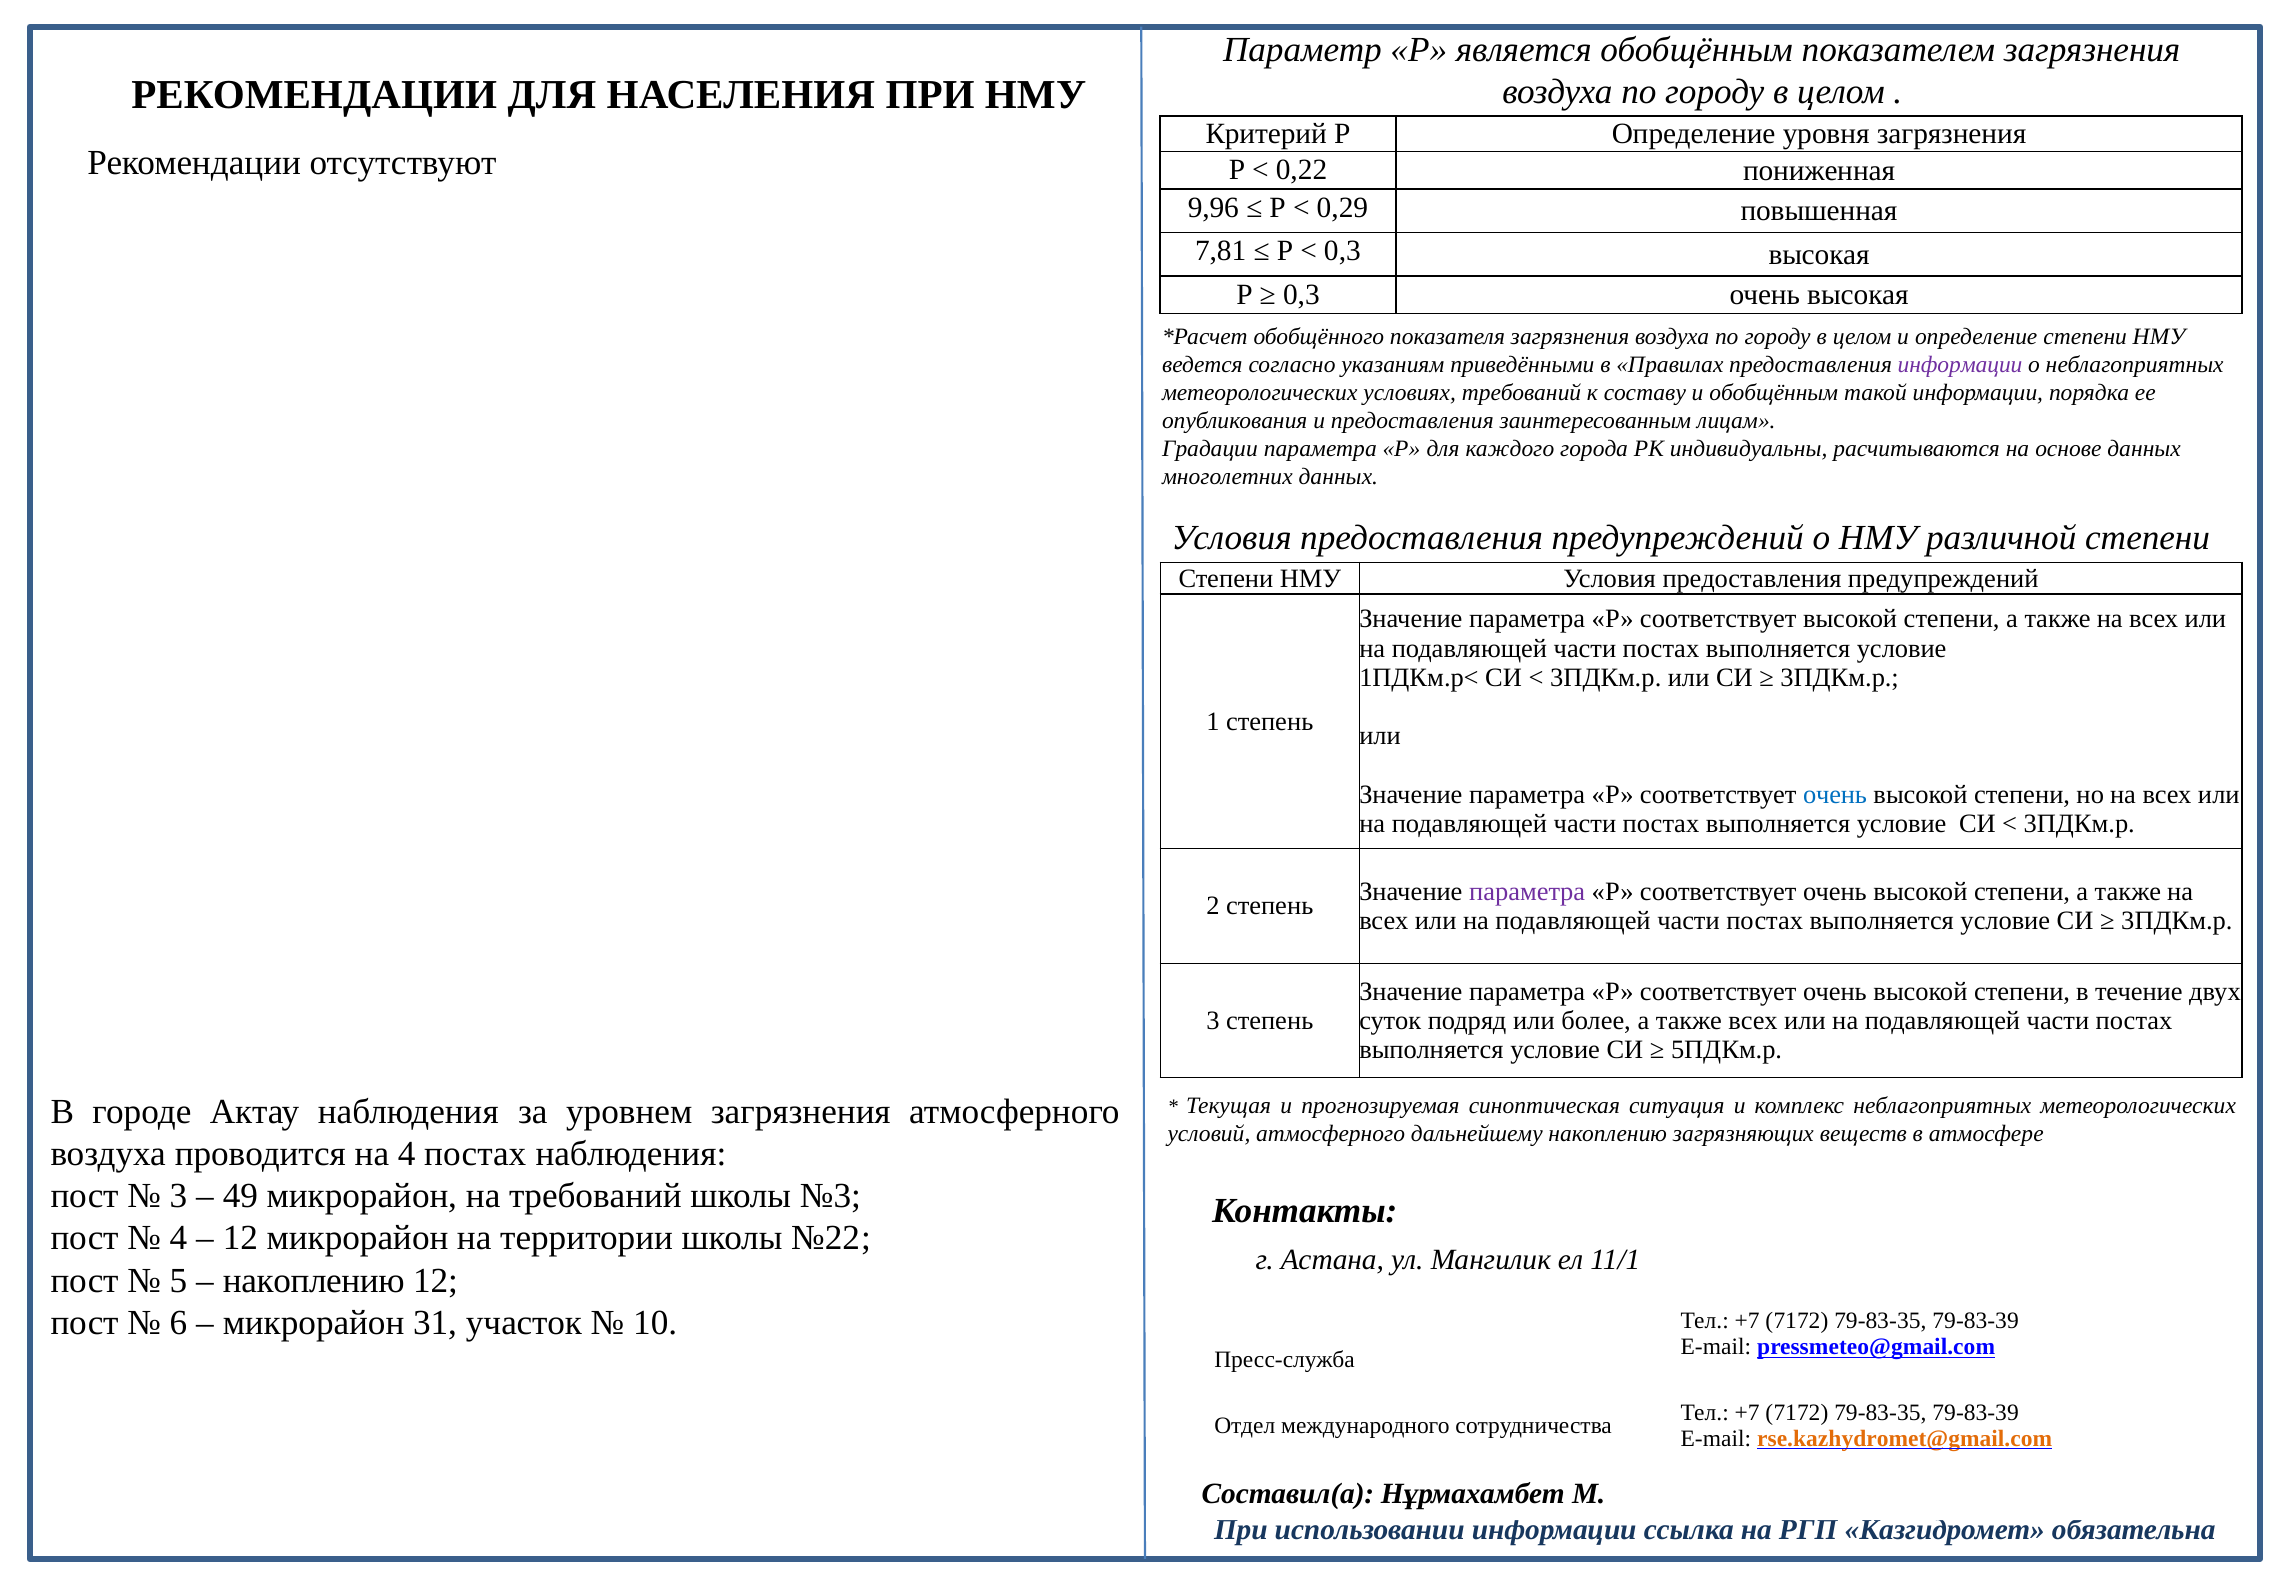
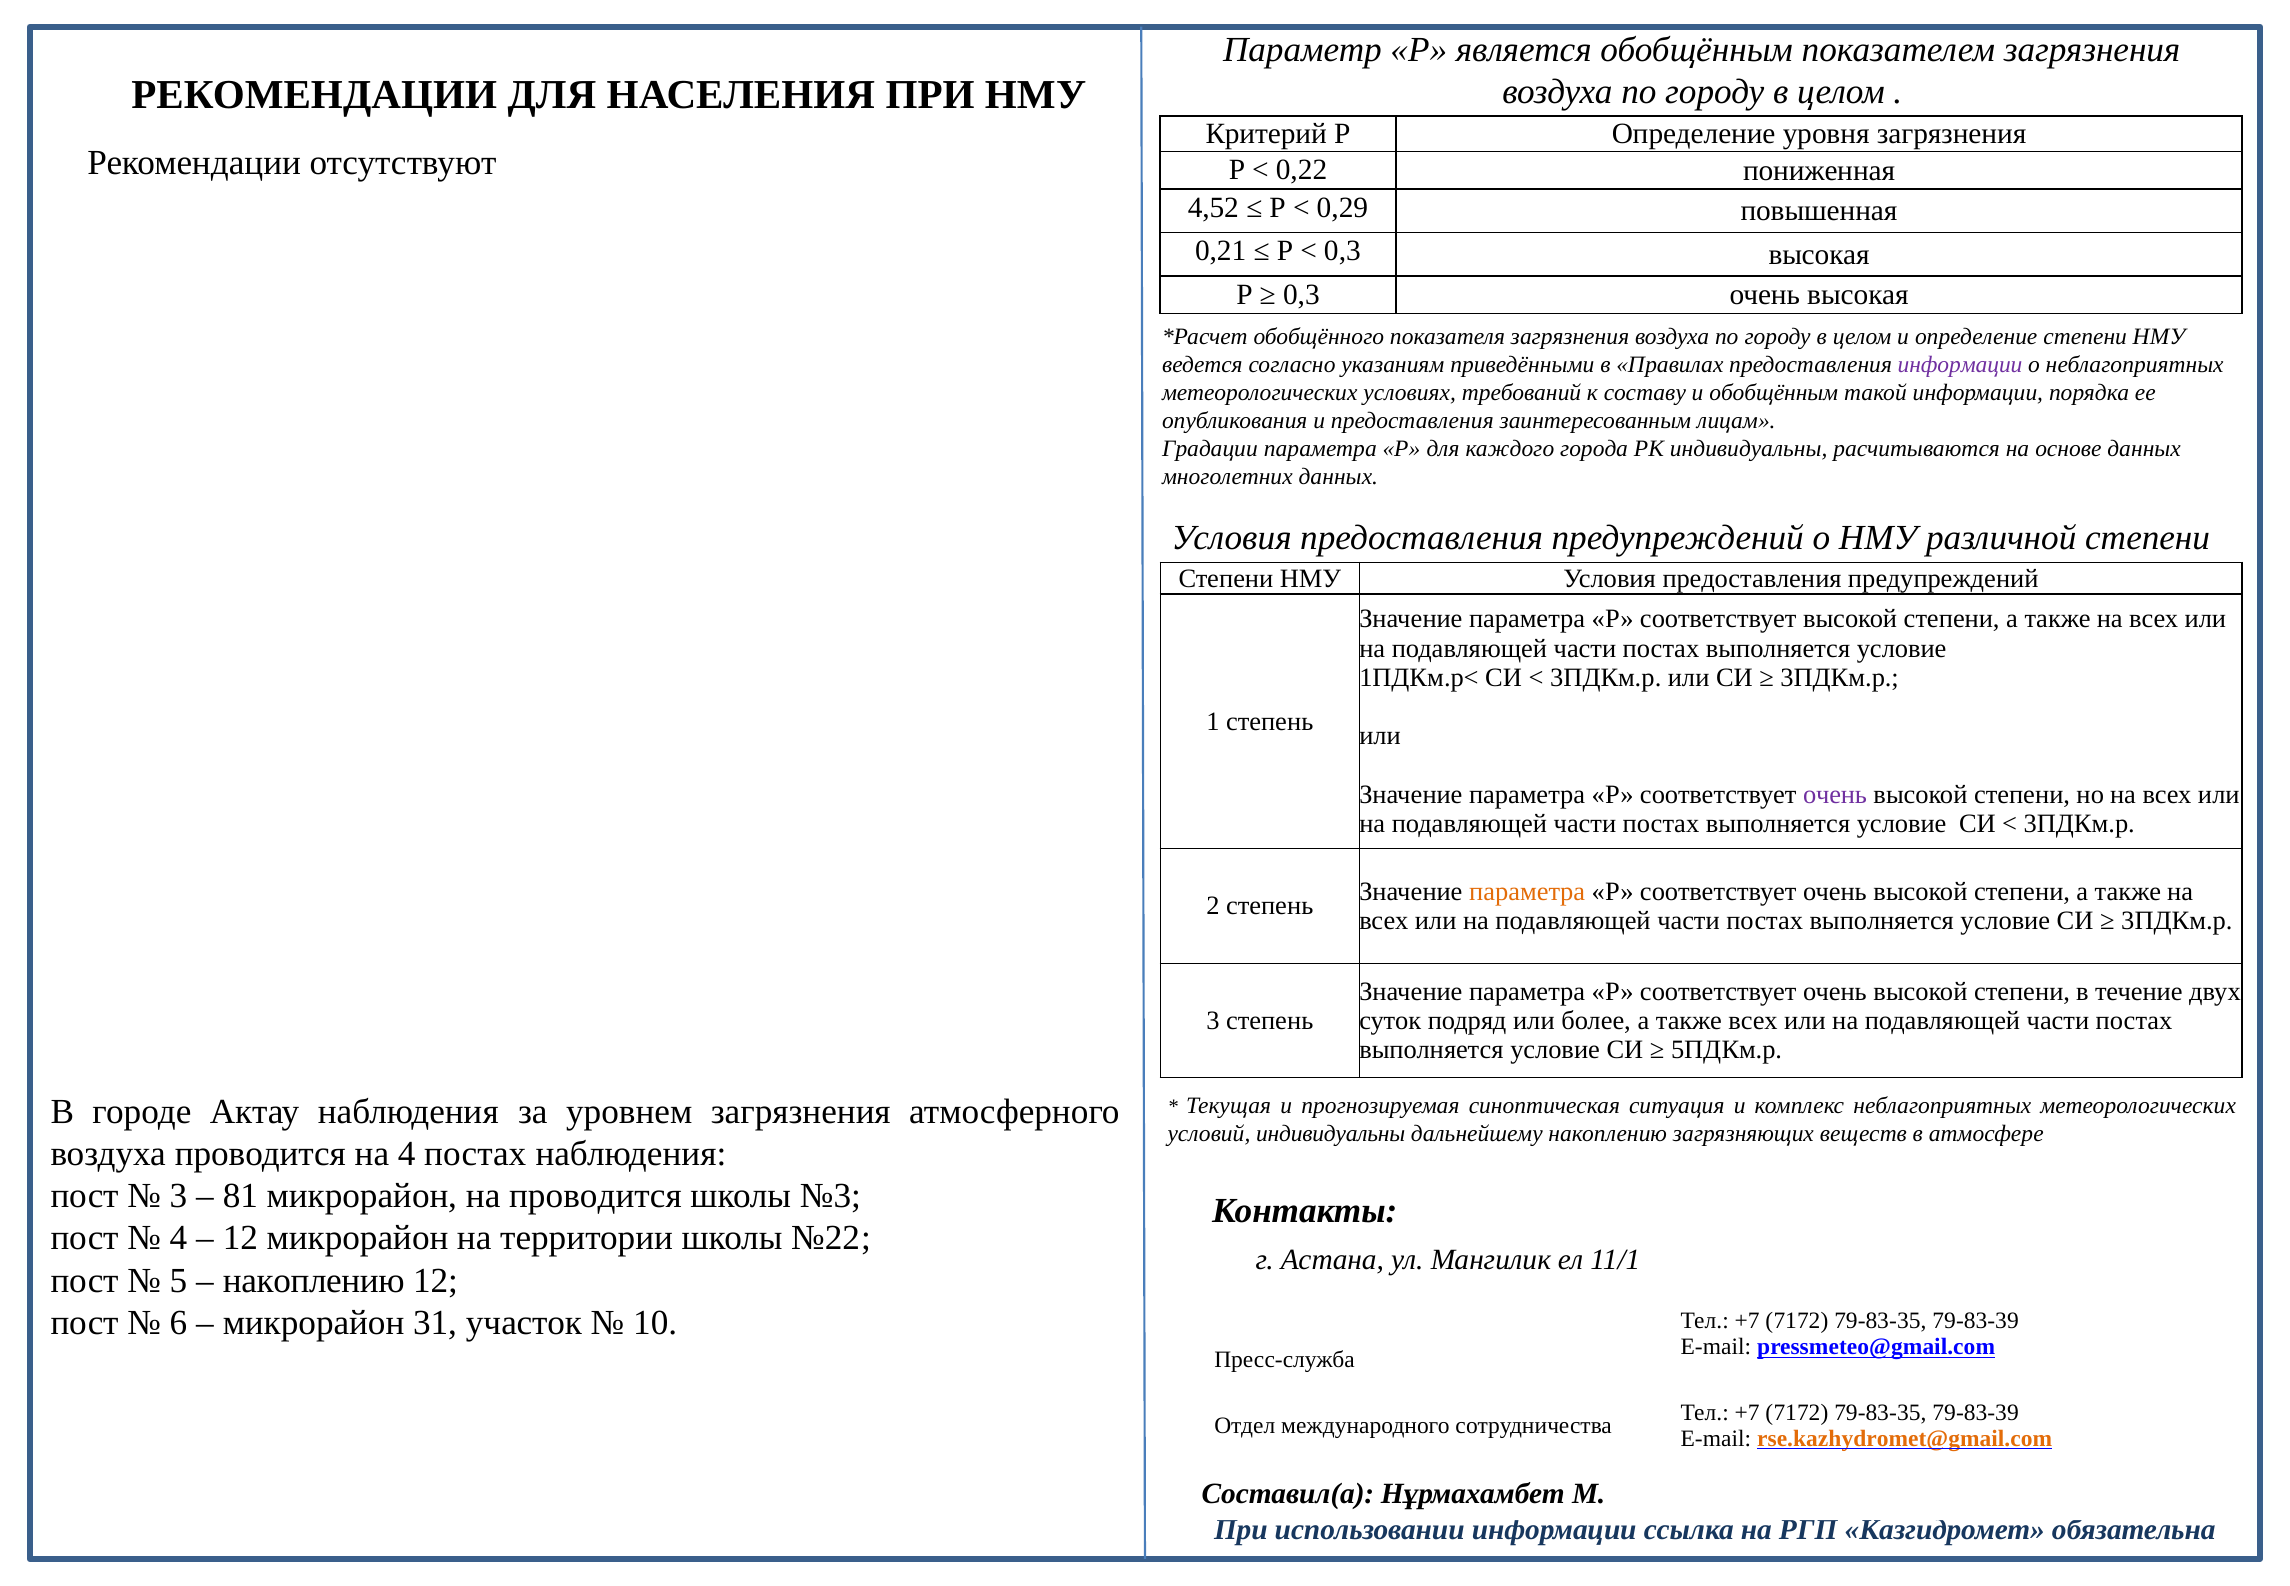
9,96: 9,96 -> 4,52 (1213, 208)
7,81: 7,81 -> 0,21 (1221, 251)
очень colour: blue -> purple (1835, 795)
параметра colour: purple -> orange (1527, 891)
условий атмосферного: атмосферного -> индивидуальны (1331, 1134)
49: 49 -> 81 (240, 1196)
на требований: требований -> проводится (595, 1196)
